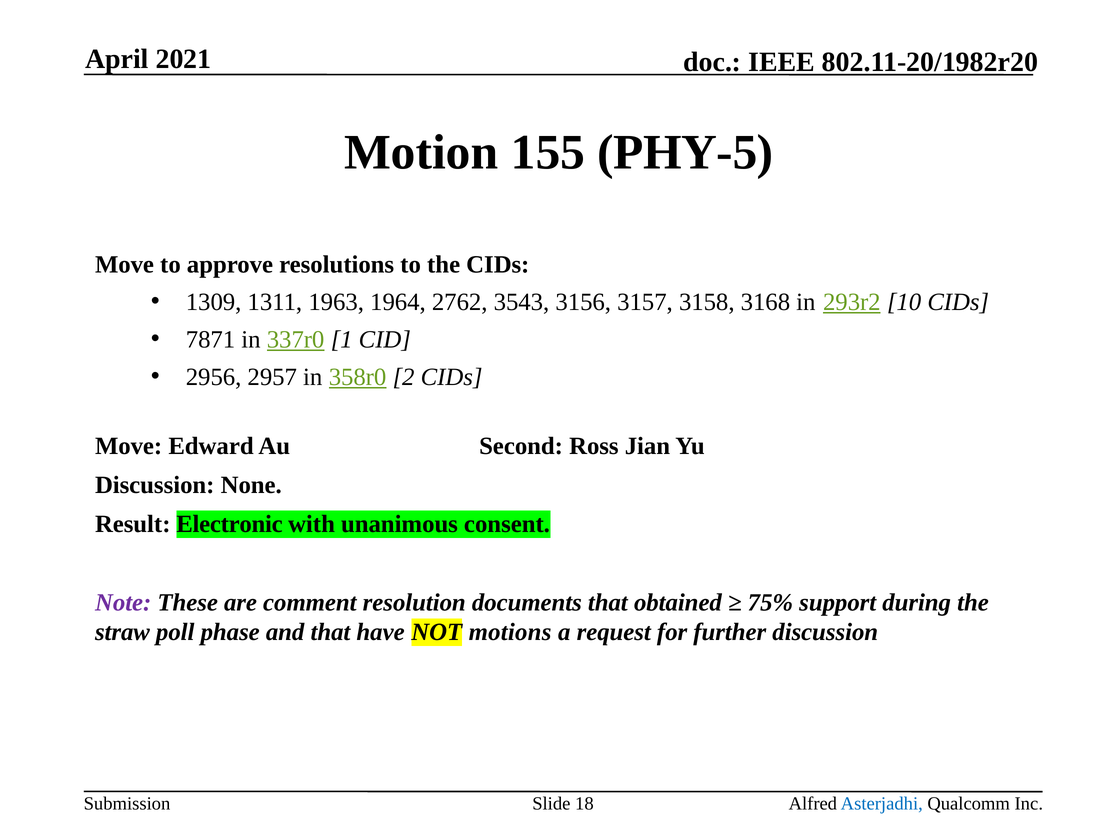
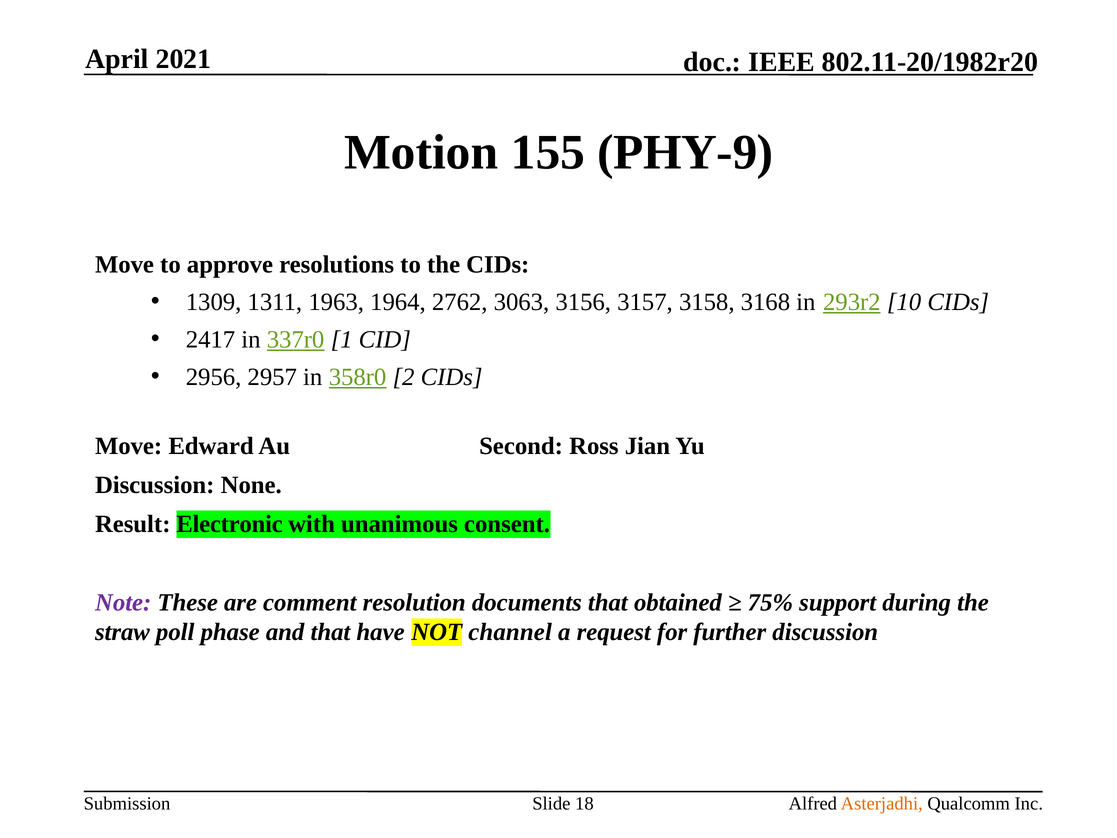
PHY-5: PHY-5 -> PHY-9 (685, 152)
3543: 3543 -> 3063 (521, 302)
7871: 7871 -> 2417 (211, 339)
motions: motions -> channel (510, 632)
Asterjadhi colour: blue -> orange (882, 803)
